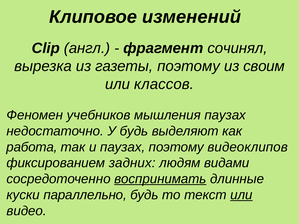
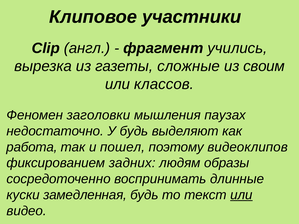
изменений: изменений -> участники (192, 17)
сочинял: сочинял -> учились (237, 48)
газеты поэтому: поэтому -> сложные (189, 66)
учебников: учебников -> заголовки (98, 115)
и паузах: паузах -> пошел (123, 147)
видами: видами -> образы (227, 163)
воспринимать underline: present -> none (160, 179)
параллельно: параллельно -> замедленная (85, 195)
